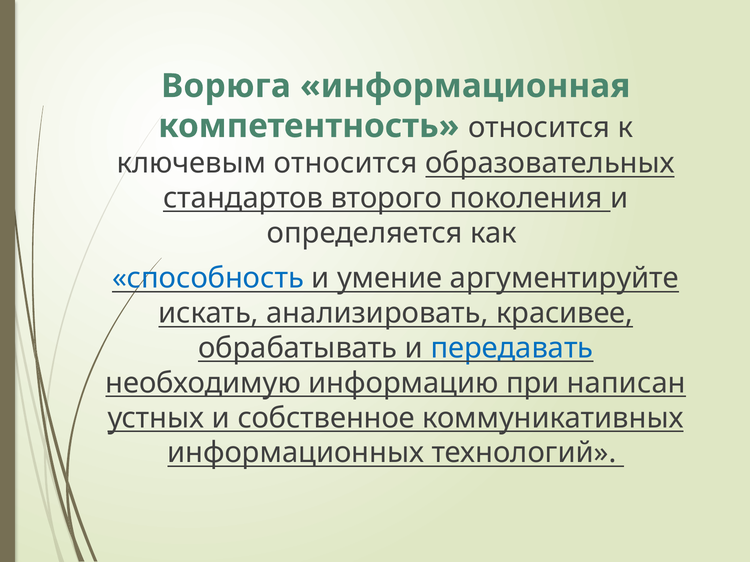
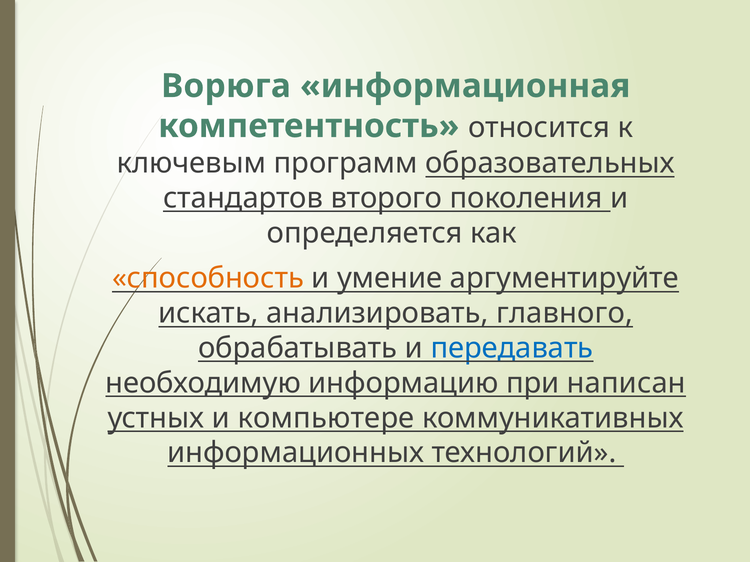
ключевым относится: относится -> программ (346, 163)
способность colour: blue -> orange (208, 279)
красивее: красивее -> главного (564, 313)
собственное: собственное -> компьютере (326, 418)
